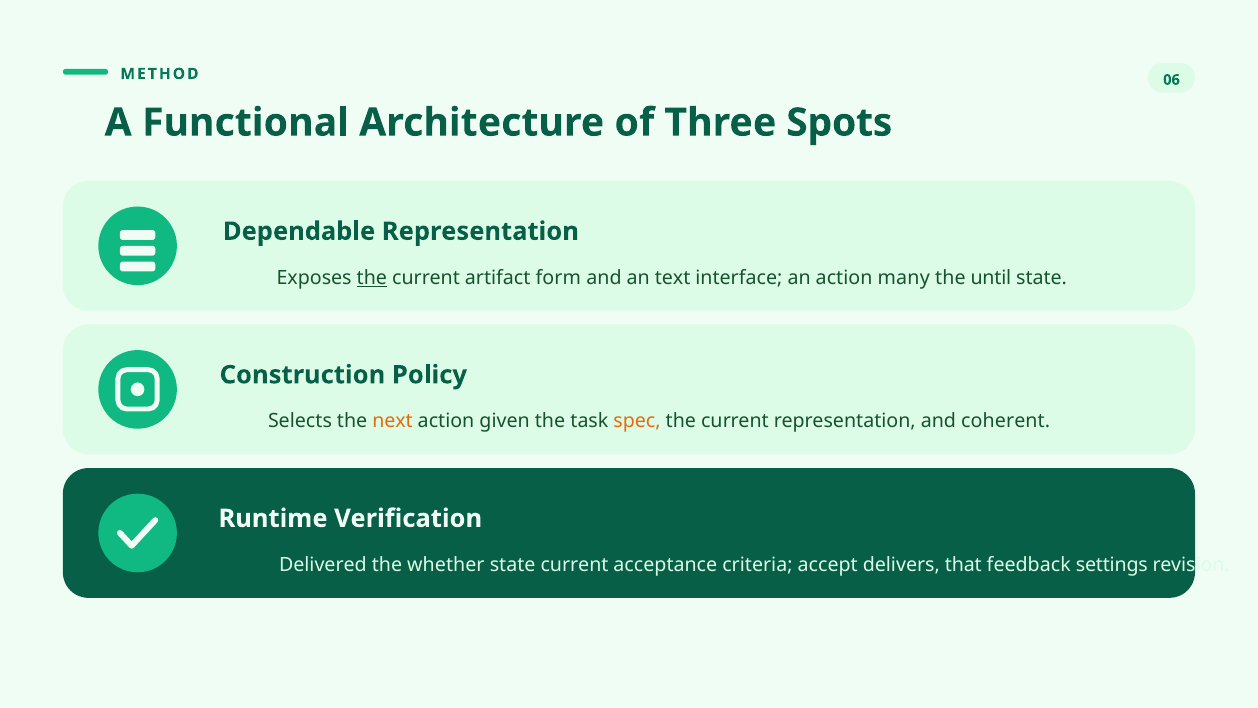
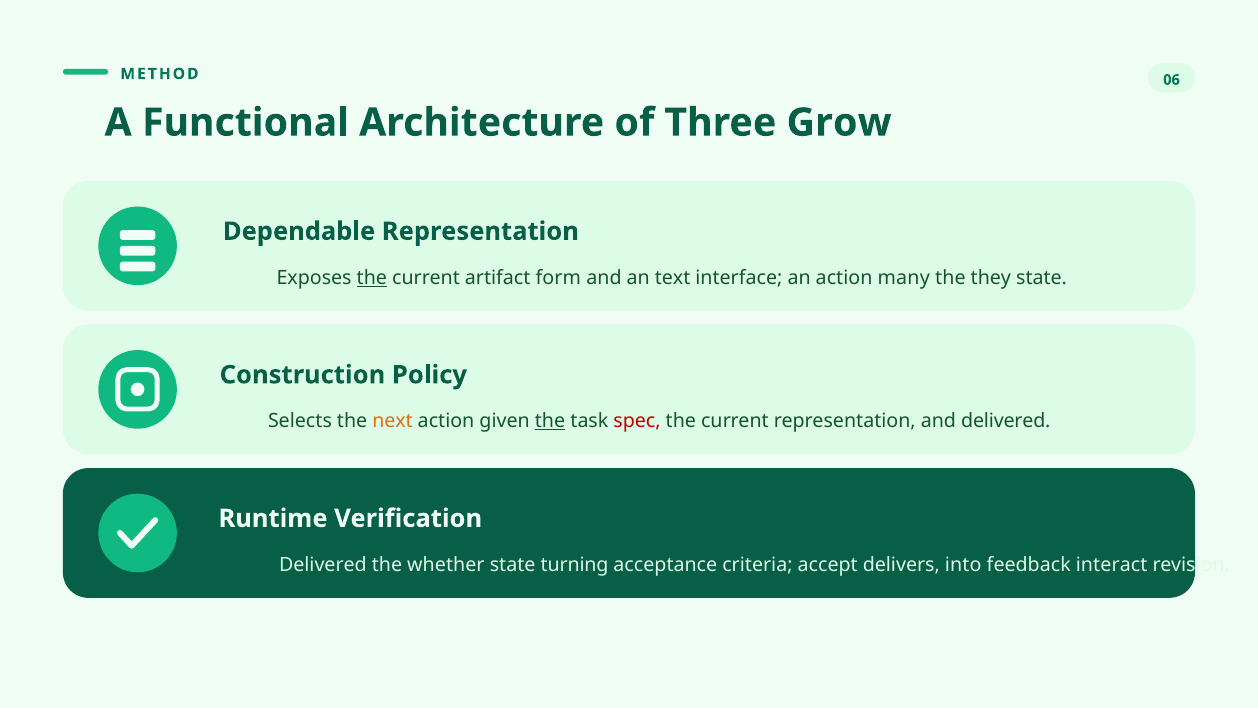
Spots: Spots -> Grow (839, 123)
until: until -> they (991, 278)
the underline: none -> present (550, 421)
spec colour: orange -> red (637, 421)
and coherent: coherent -> delivered (1006, 421)
state current: current -> turning (575, 565)
that: that -> into (963, 565)
settings: settings -> interact (1112, 565)
